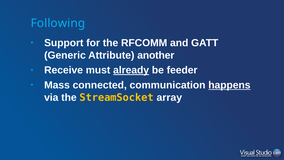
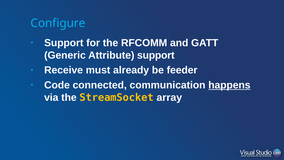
Following: Following -> Configure (58, 23)
Attribute another: another -> support (156, 55)
already underline: present -> none (131, 70)
Mass: Mass -> Code (57, 85)
